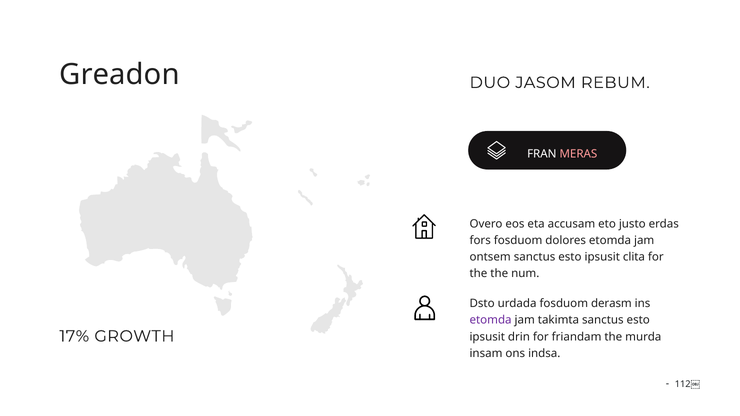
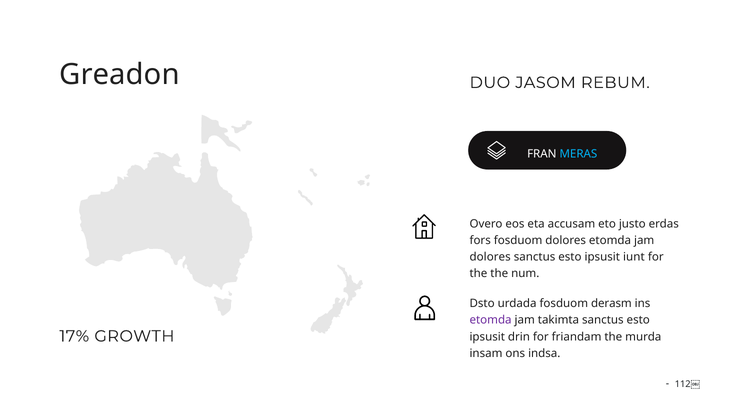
MERAS colour: pink -> light blue (578, 154)
ontsem: ontsem -> dolores (490, 257)
clita: clita -> iunt (634, 257)
